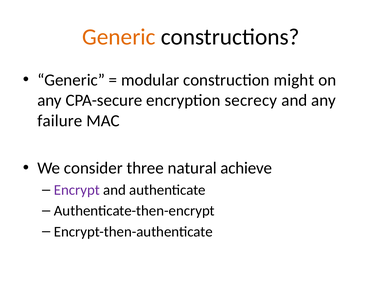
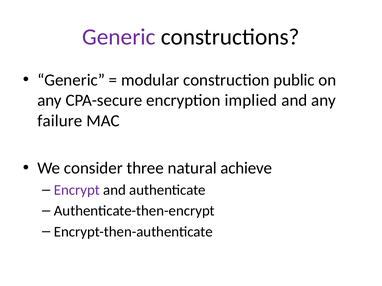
Generic colour: orange -> purple (119, 37)
might: might -> public (294, 80)
secrecy: secrecy -> implied (251, 101)
